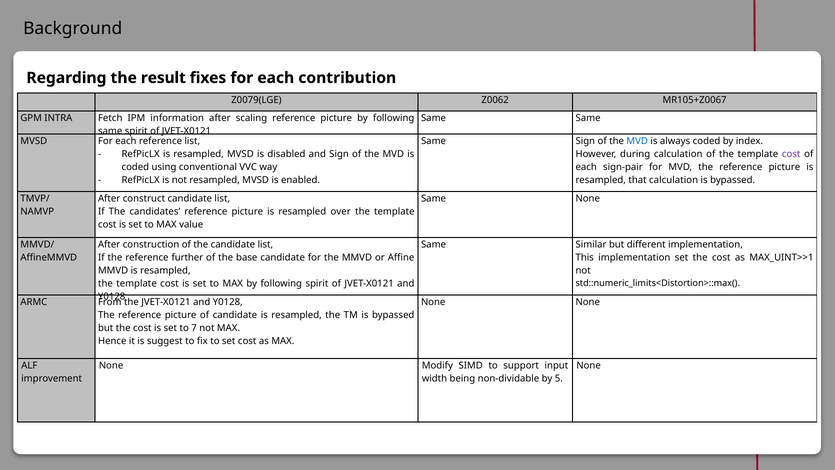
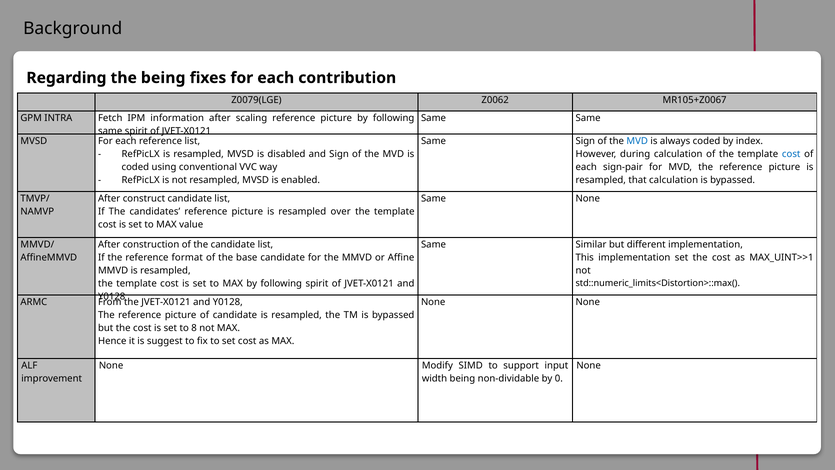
the result: result -> being (163, 78)
cost colour: purple -> blue (791, 154)
further: further -> format (187, 257)
7: 7 -> 8 (194, 328)
5: 5 -> 0 (559, 378)
